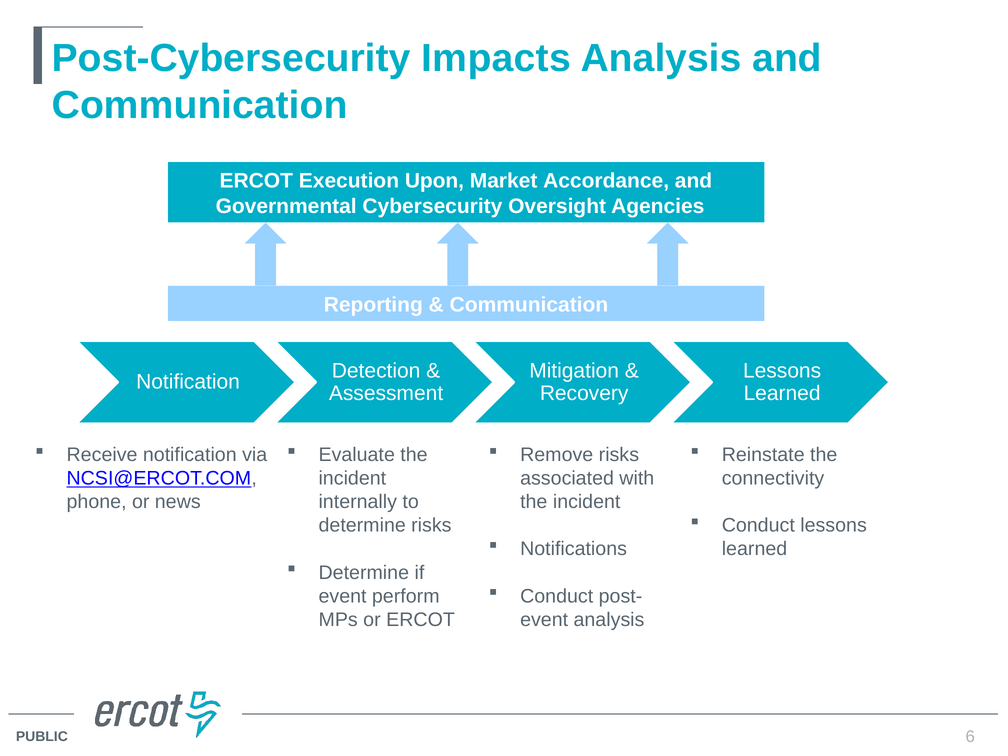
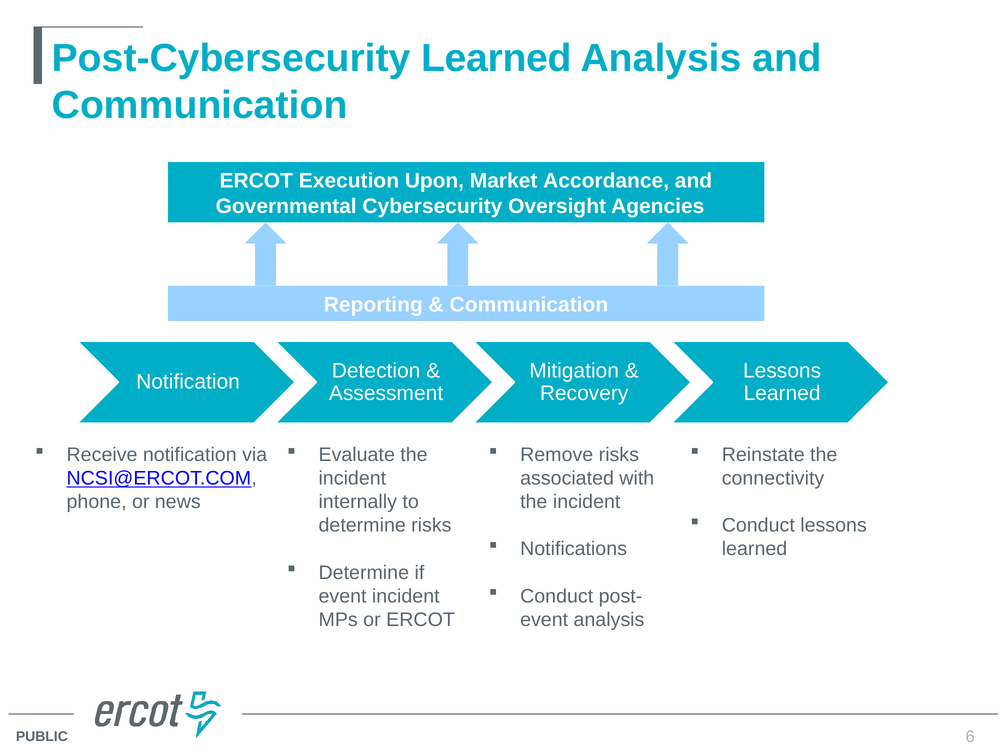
Post-Cybersecurity Impacts: Impacts -> Learned (496, 58)
event perform: perform -> incident (406, 596)
